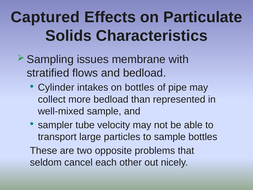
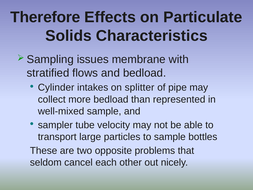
Captured: Captured -> Therefore (45, 17)
on bottles: bottles -> splitter (140, 87)
